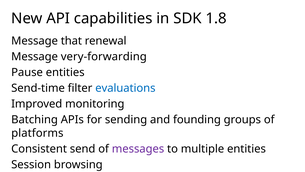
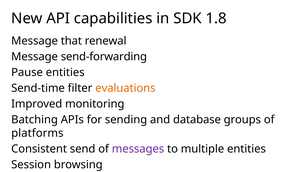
very-forwarding: very-forwarding -> send-forwarding (104, 57)
evaluations colour: blue -> orange (125, 88)
founding: founding -> database (197, 119)
